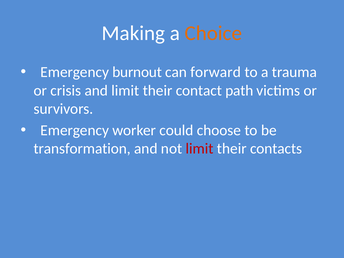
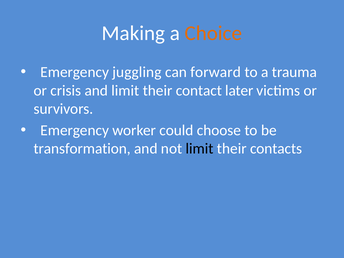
burnout: burnout -> juggling (137, 72)
path: path -> later (239, 91)
limit colour: red -> black (200, 149)
